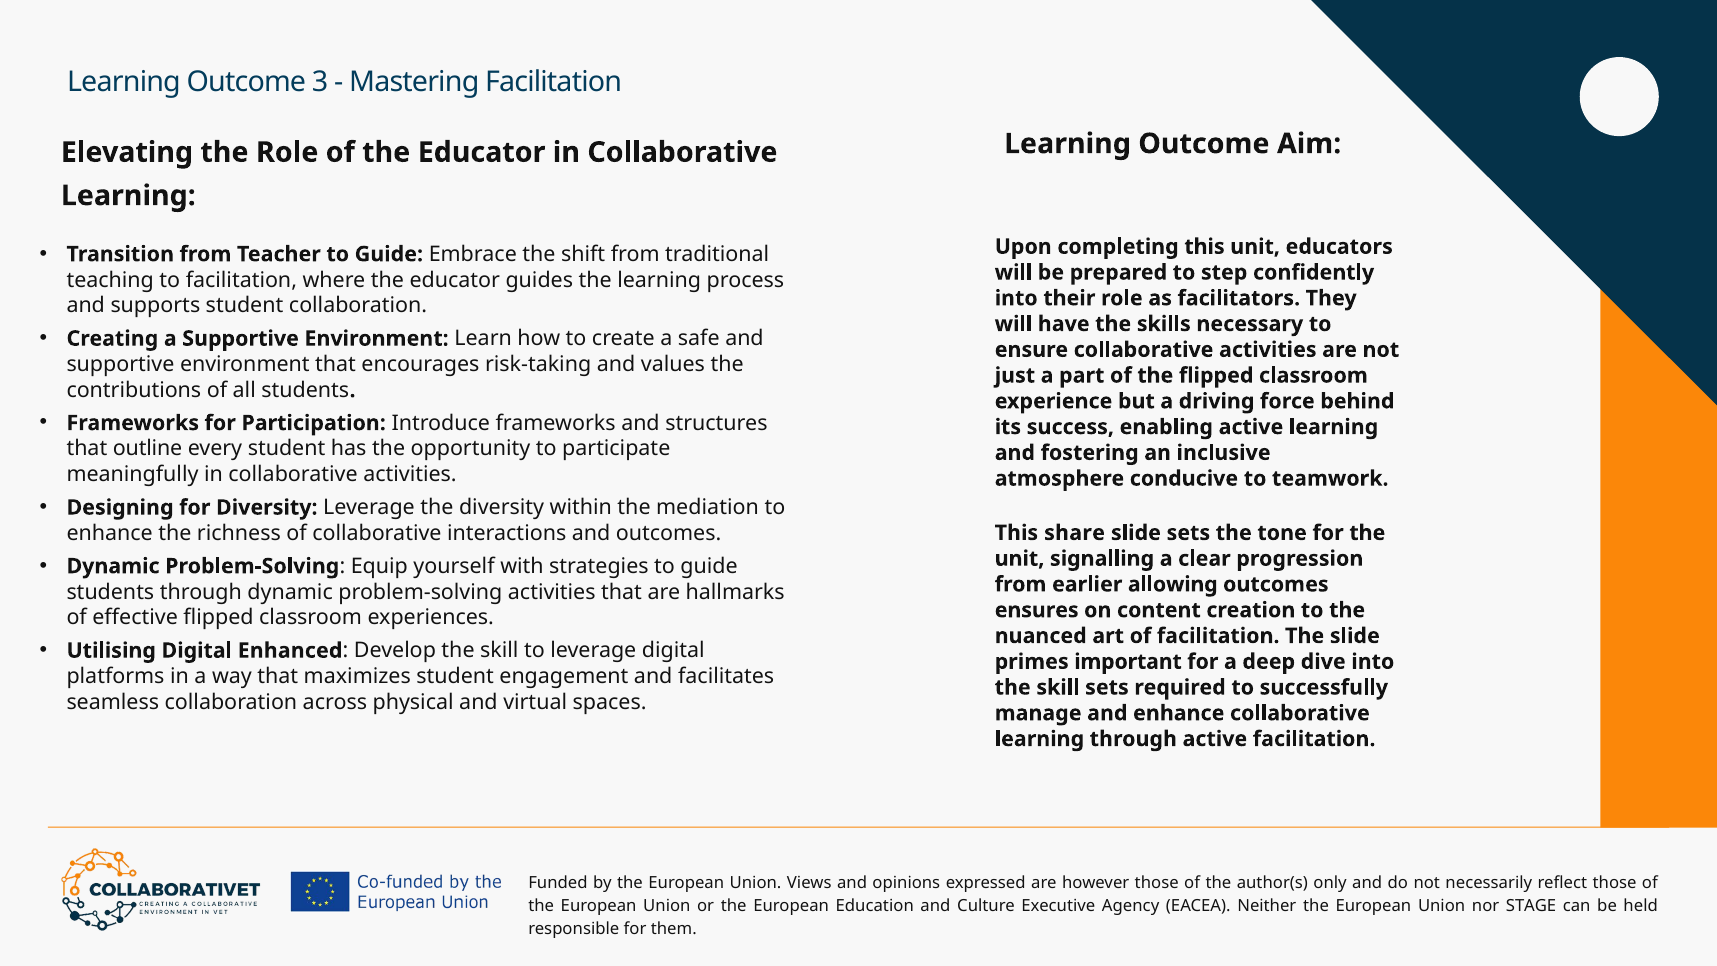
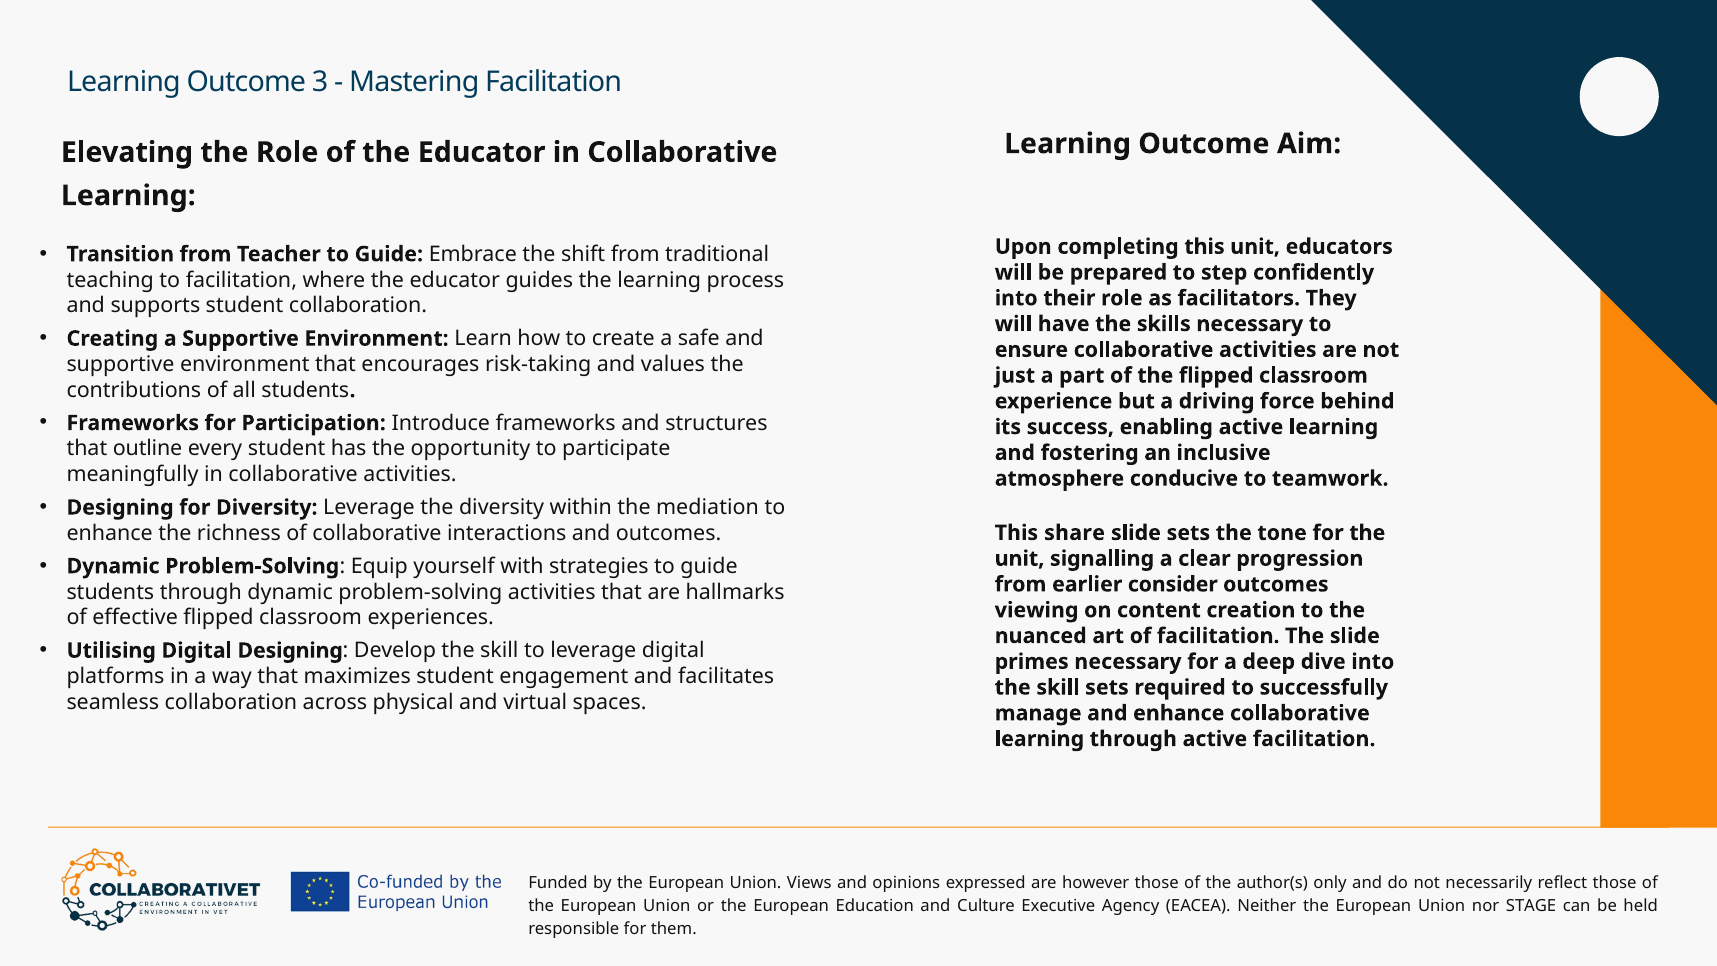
allowing: allowing -> consider (1173, 584)
ensures: ensures -> viewing (1037, 610)
Digital Enhanced: Enhanced -> Designing (290, 651)
primes important: important -> necessary (1128, 662)
